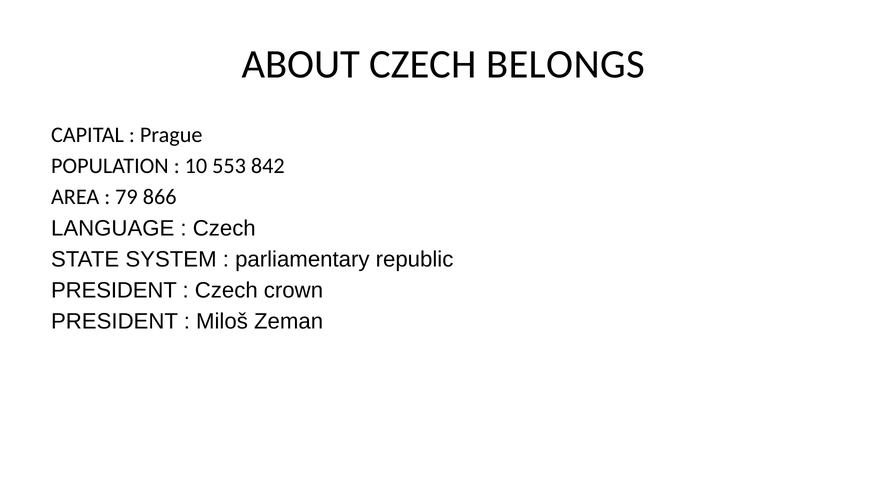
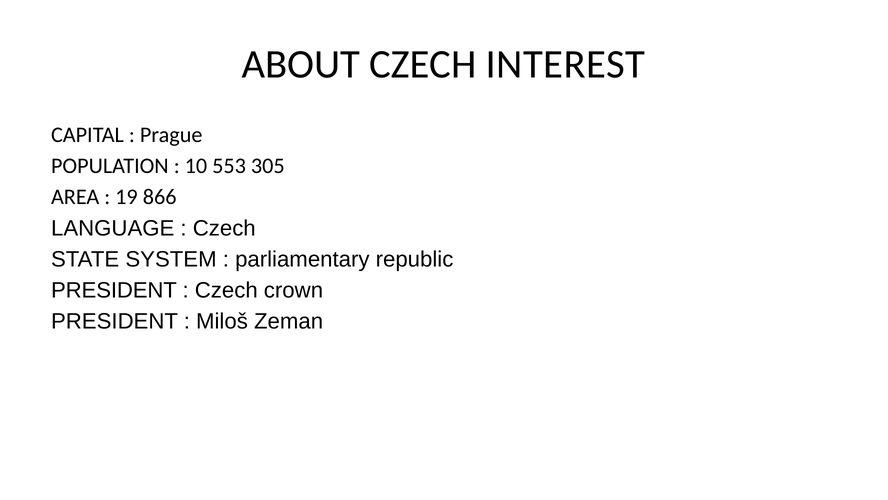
BELONGS: BELONGS -> INTEREST (566, 64)
842: 842 -> 305 (268, 166)
79: 79 -> 19 (126, 197)
